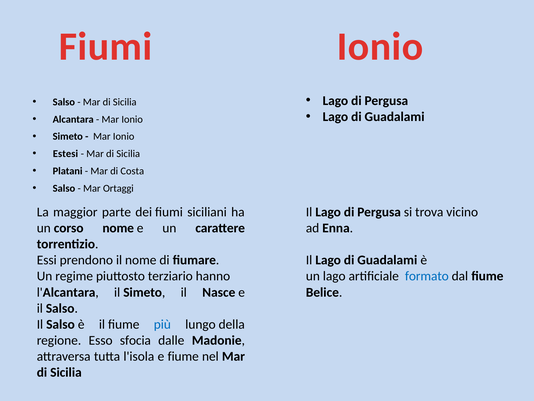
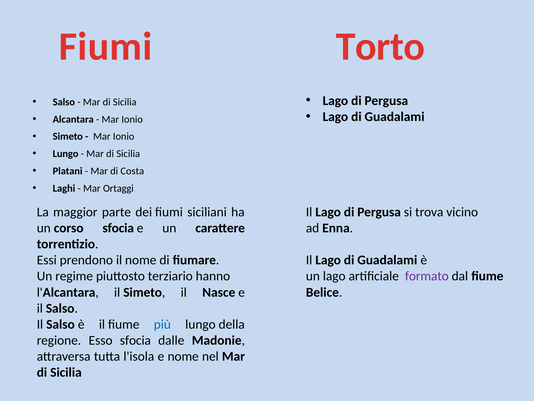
Ionio: Ionio -> Torto (380, 46)
Estesi: Estesi -> Lungo (66, 154)
Salso: Salso -> Laghi (64, 188)
corso nome: nome -> sfocia (118, 228)
formato colour: blue -> purple (427, 276)
e fiume: fiume -> nome (183, 356)
